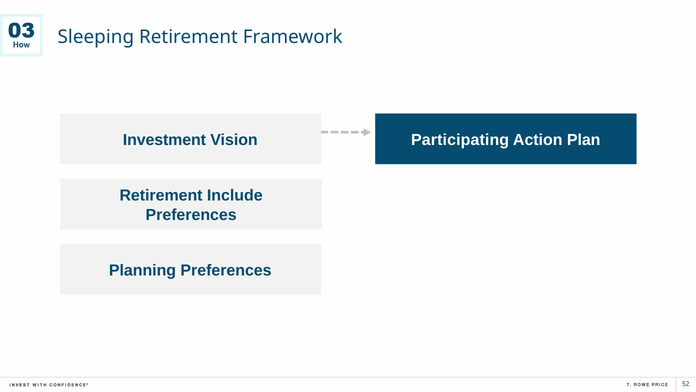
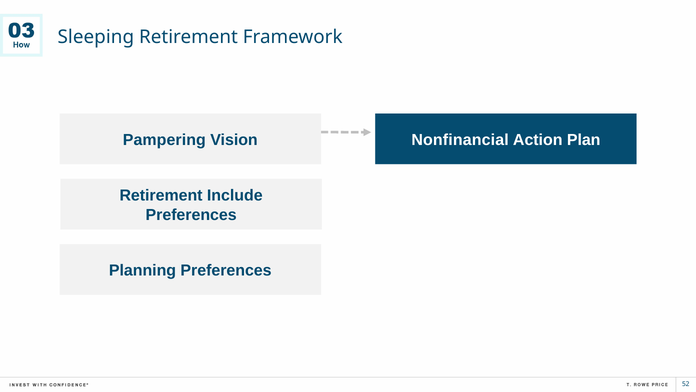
Investment: Investment -> Pampering (164, 140)
Participating: Participating -> Nonfinancial (460, 140)
